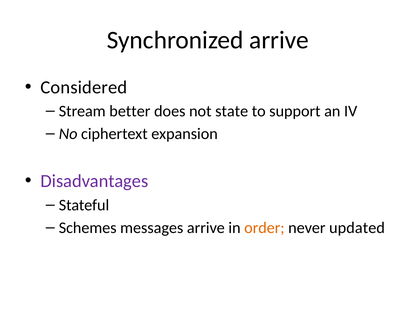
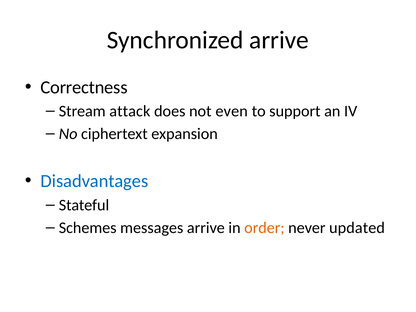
Considered: Considered -> Correctness (84, 87)
better: better -> attack (130, 111)
state: state -> even (232, 111)
Disadvantages colour: purple -> blue (94, 181)
